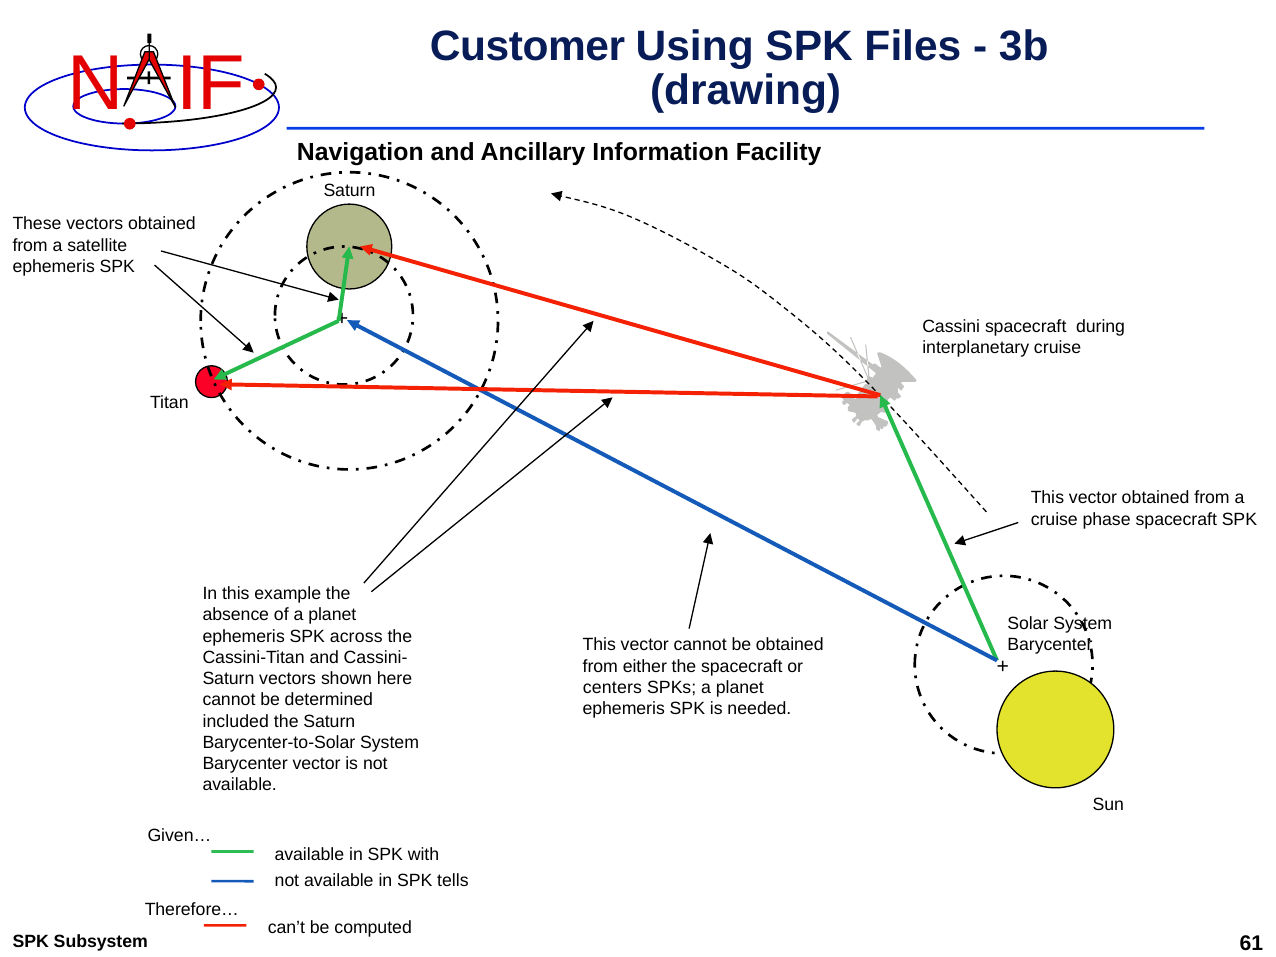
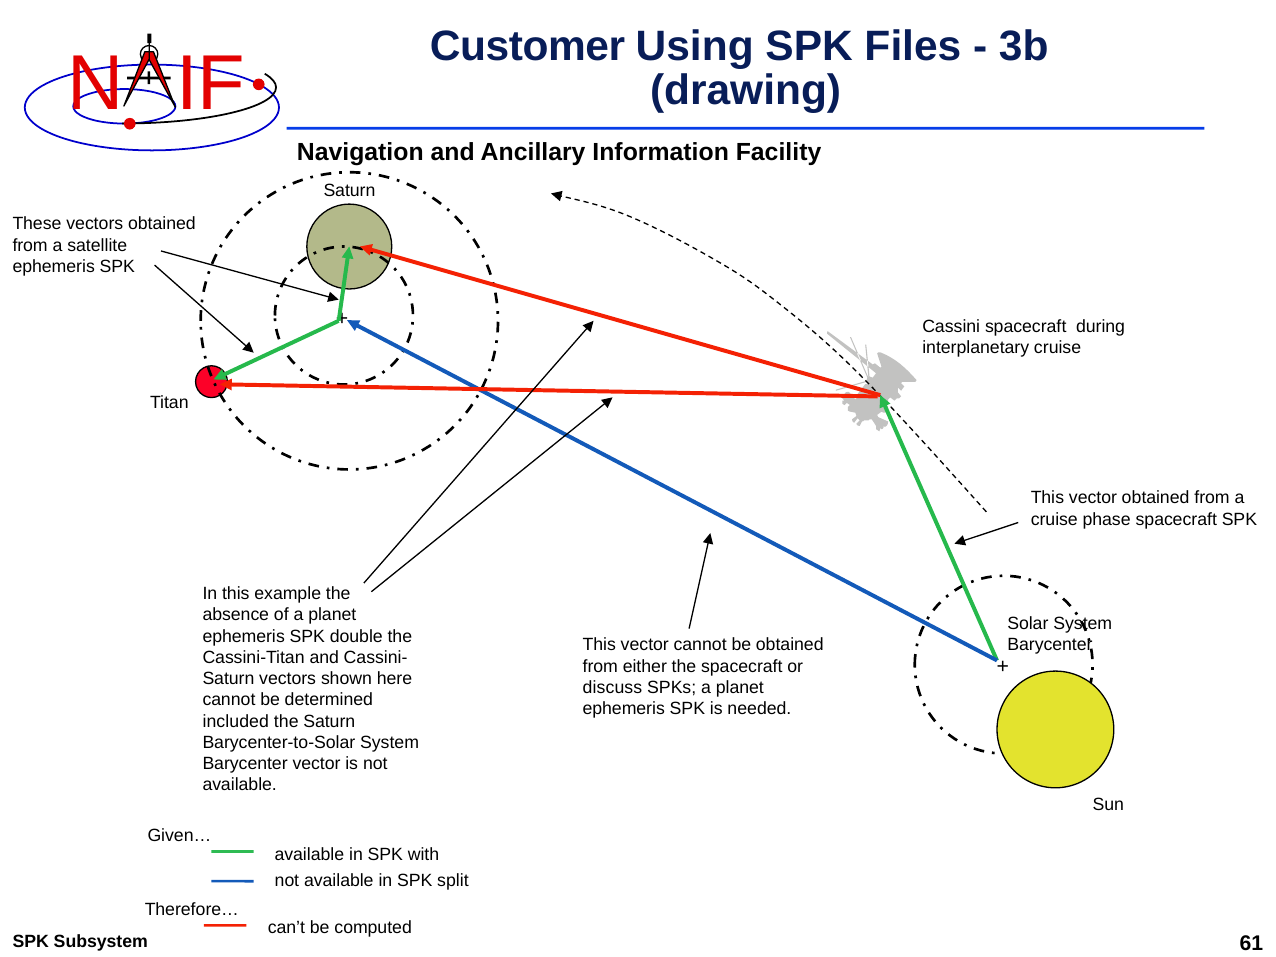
across: across -> double (356, 636)
centers: centers -> discuss (612, 688)
tells: tells -> split (453, 882)
